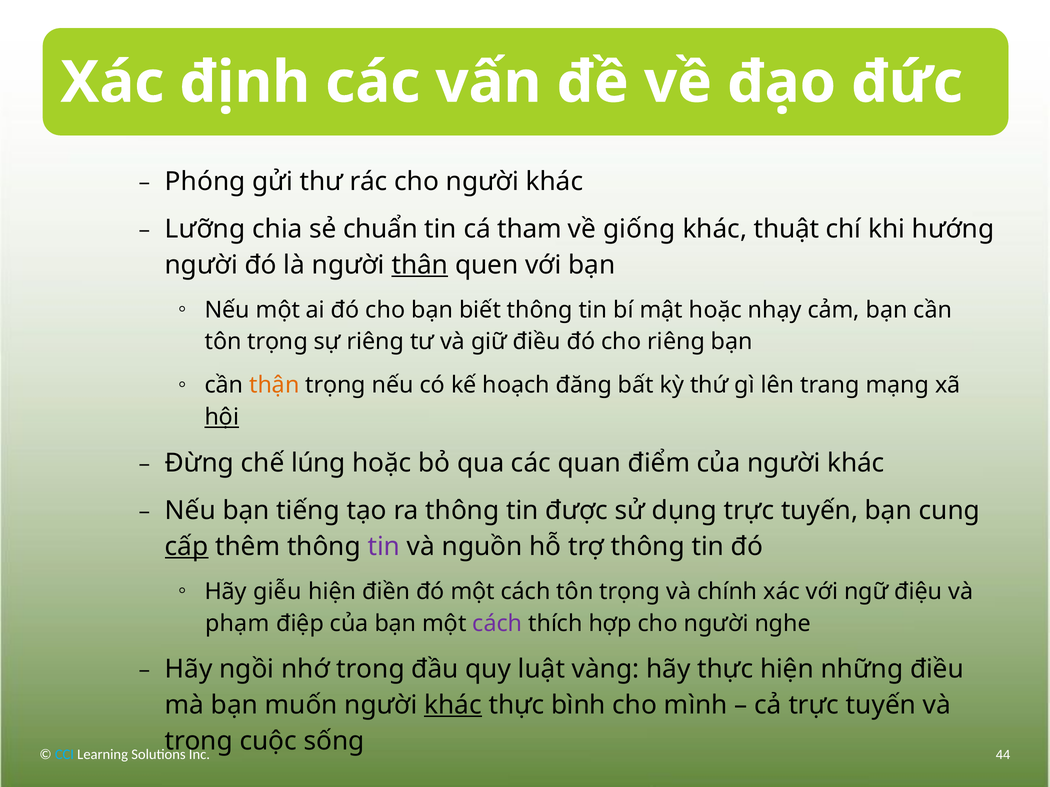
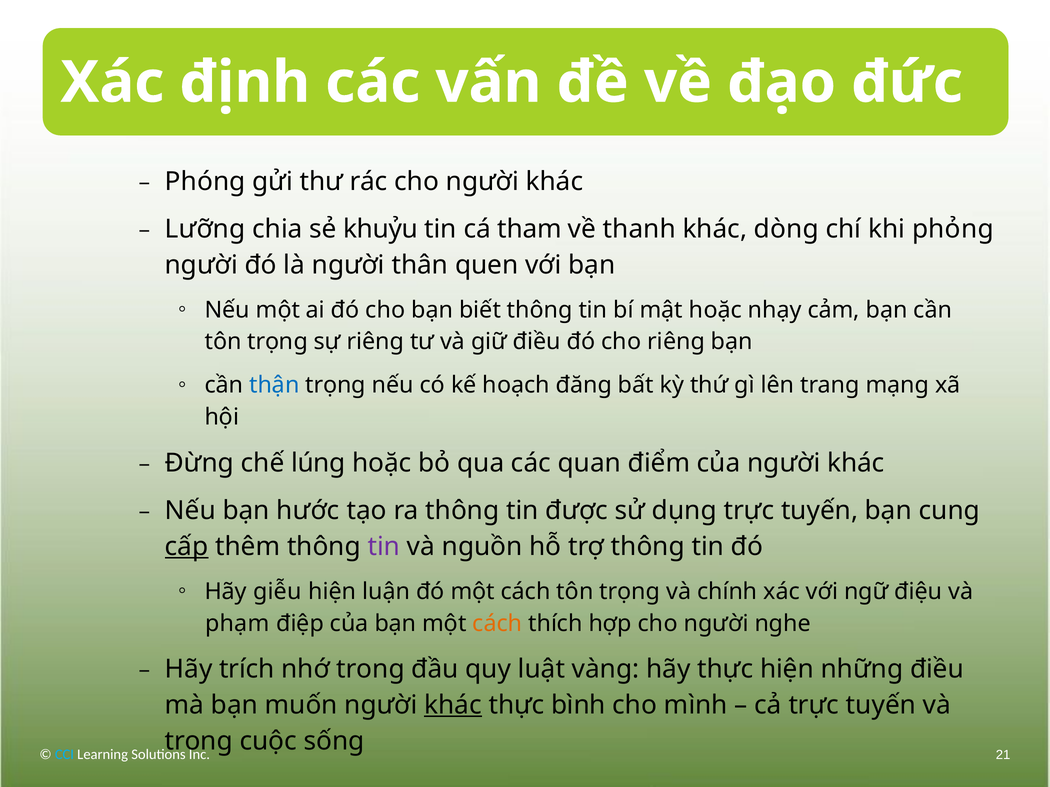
chuẩn: chuẩn -> khuỷu (381, 229)
giống: giống -> thanh (639, 229)
thuật: thuật -> dòng (786, 229)
hướng: hướng -> phỏng (953, 229)
thân underline: present -> none (420, 265)
thận colour: orange -> blue (274, 386)
hội underline: present -> none (222, 417)
tiếng: tiếng -> hước (308, 511)
điền: điền -> luận (386, 592)
cách colour: purple -> orange (497, 624)
ngồi: ngồi -> trích (247, 670)
44: 44 -> 21 (1003, 755)
